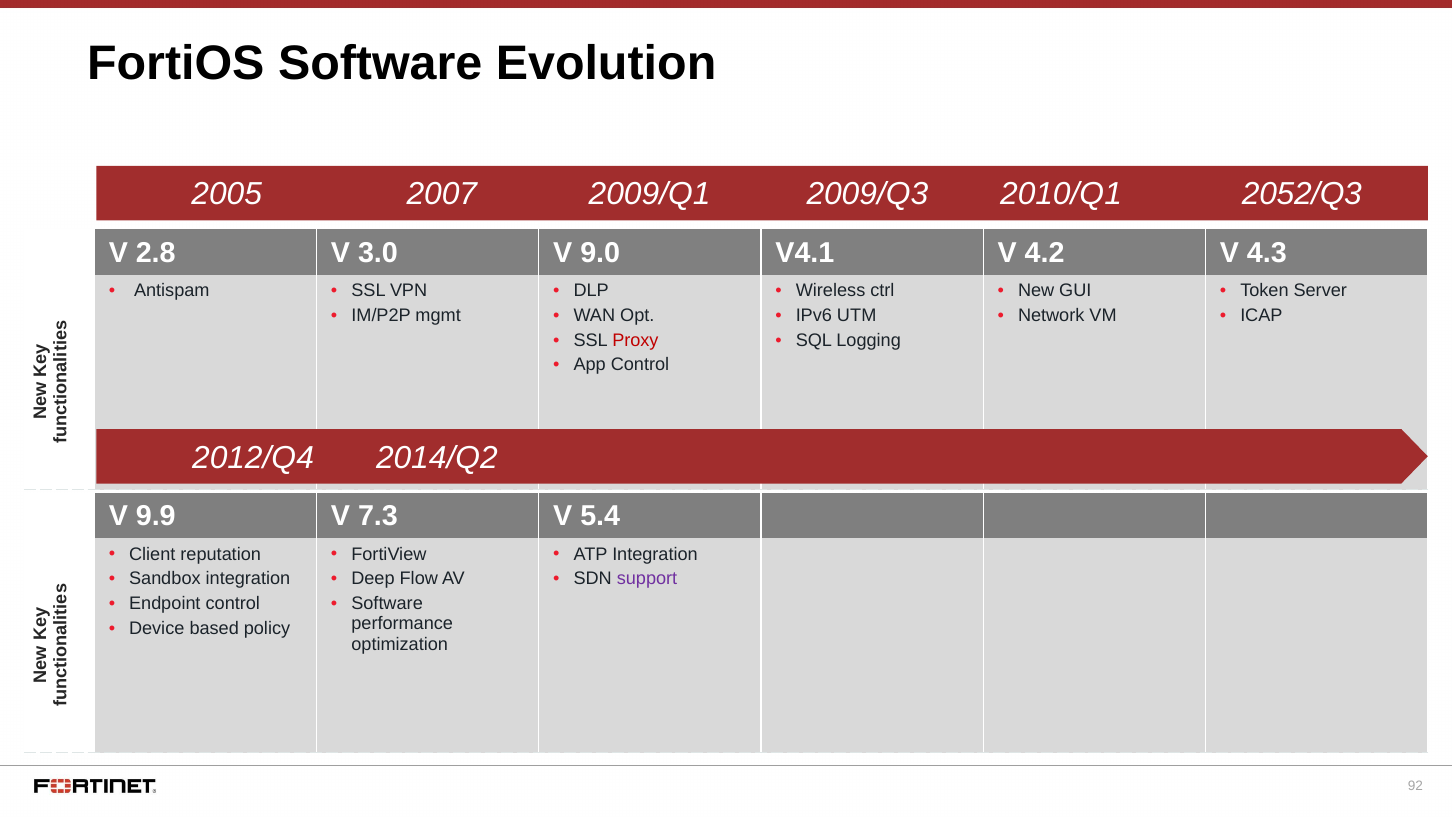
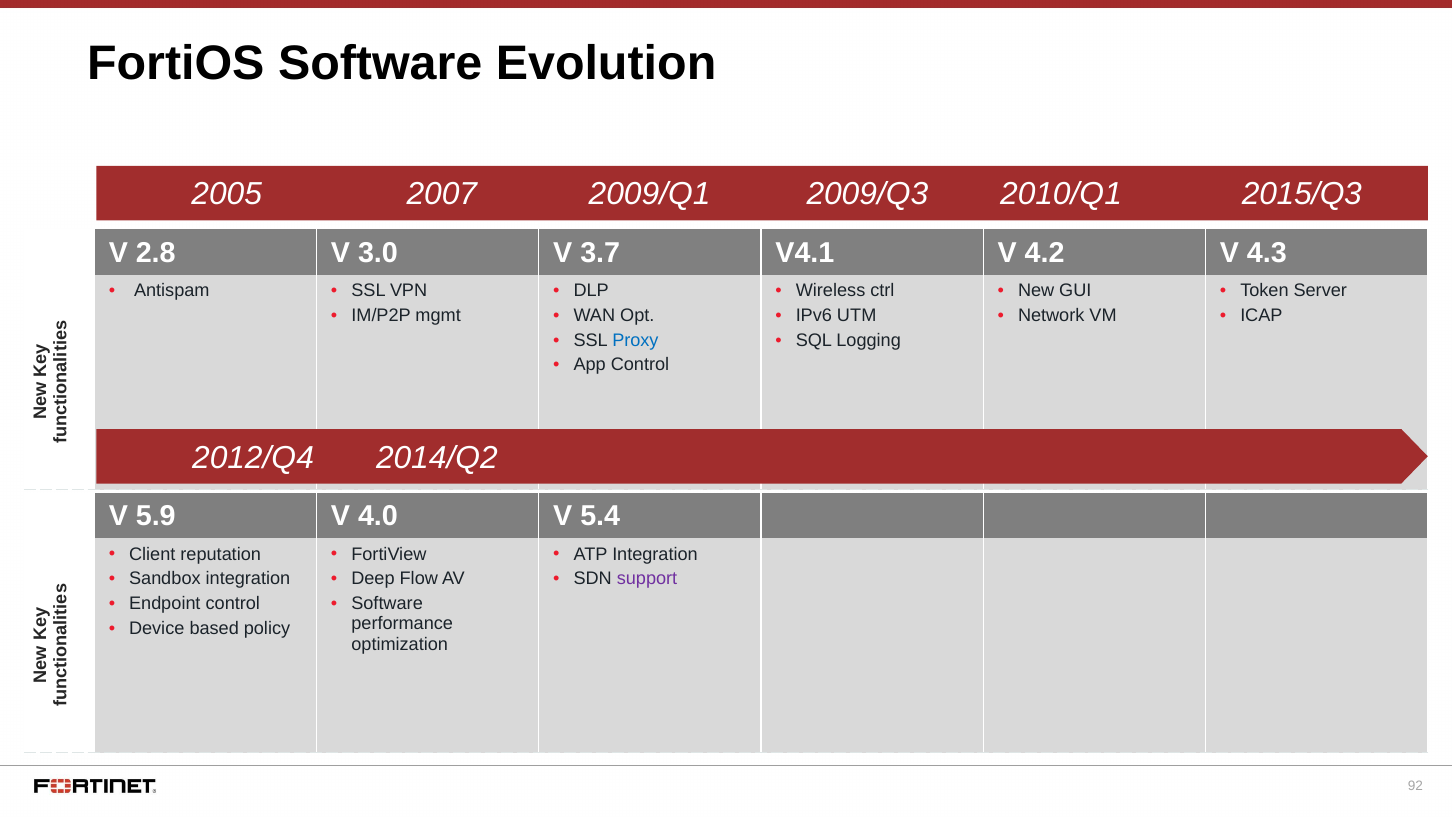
2052/Q3: 2052/Q3 -> 2015/Q3 (1302, 194)
9.0: 9.0 -> 3.7 (600, 253)
Proxy colour: red -> blue (635, 340)
9.9: 9.9 -> 5.9 (156, 516)
7.3: 7.3 -> 4.0 (378, 516)
